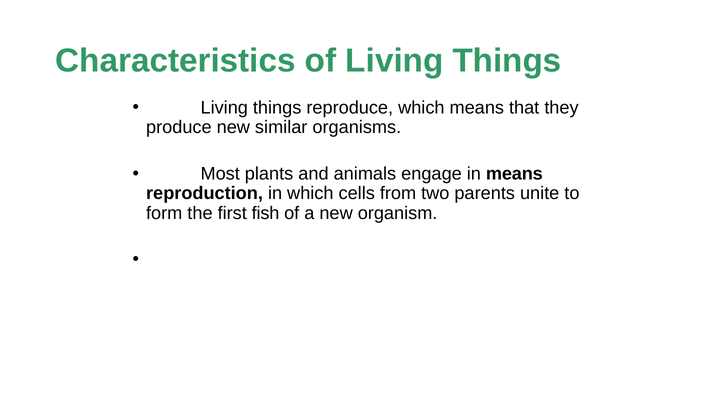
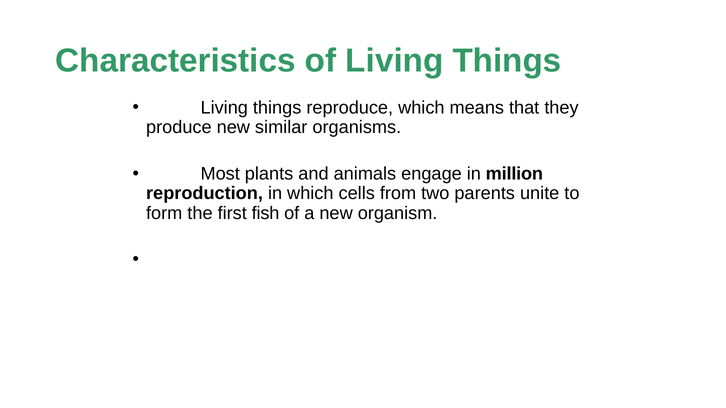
in means: means -> million (514, 174)
